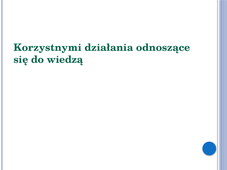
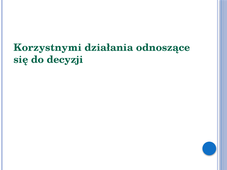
wiedzą: wiedzą -> decyzji (65, 60)
